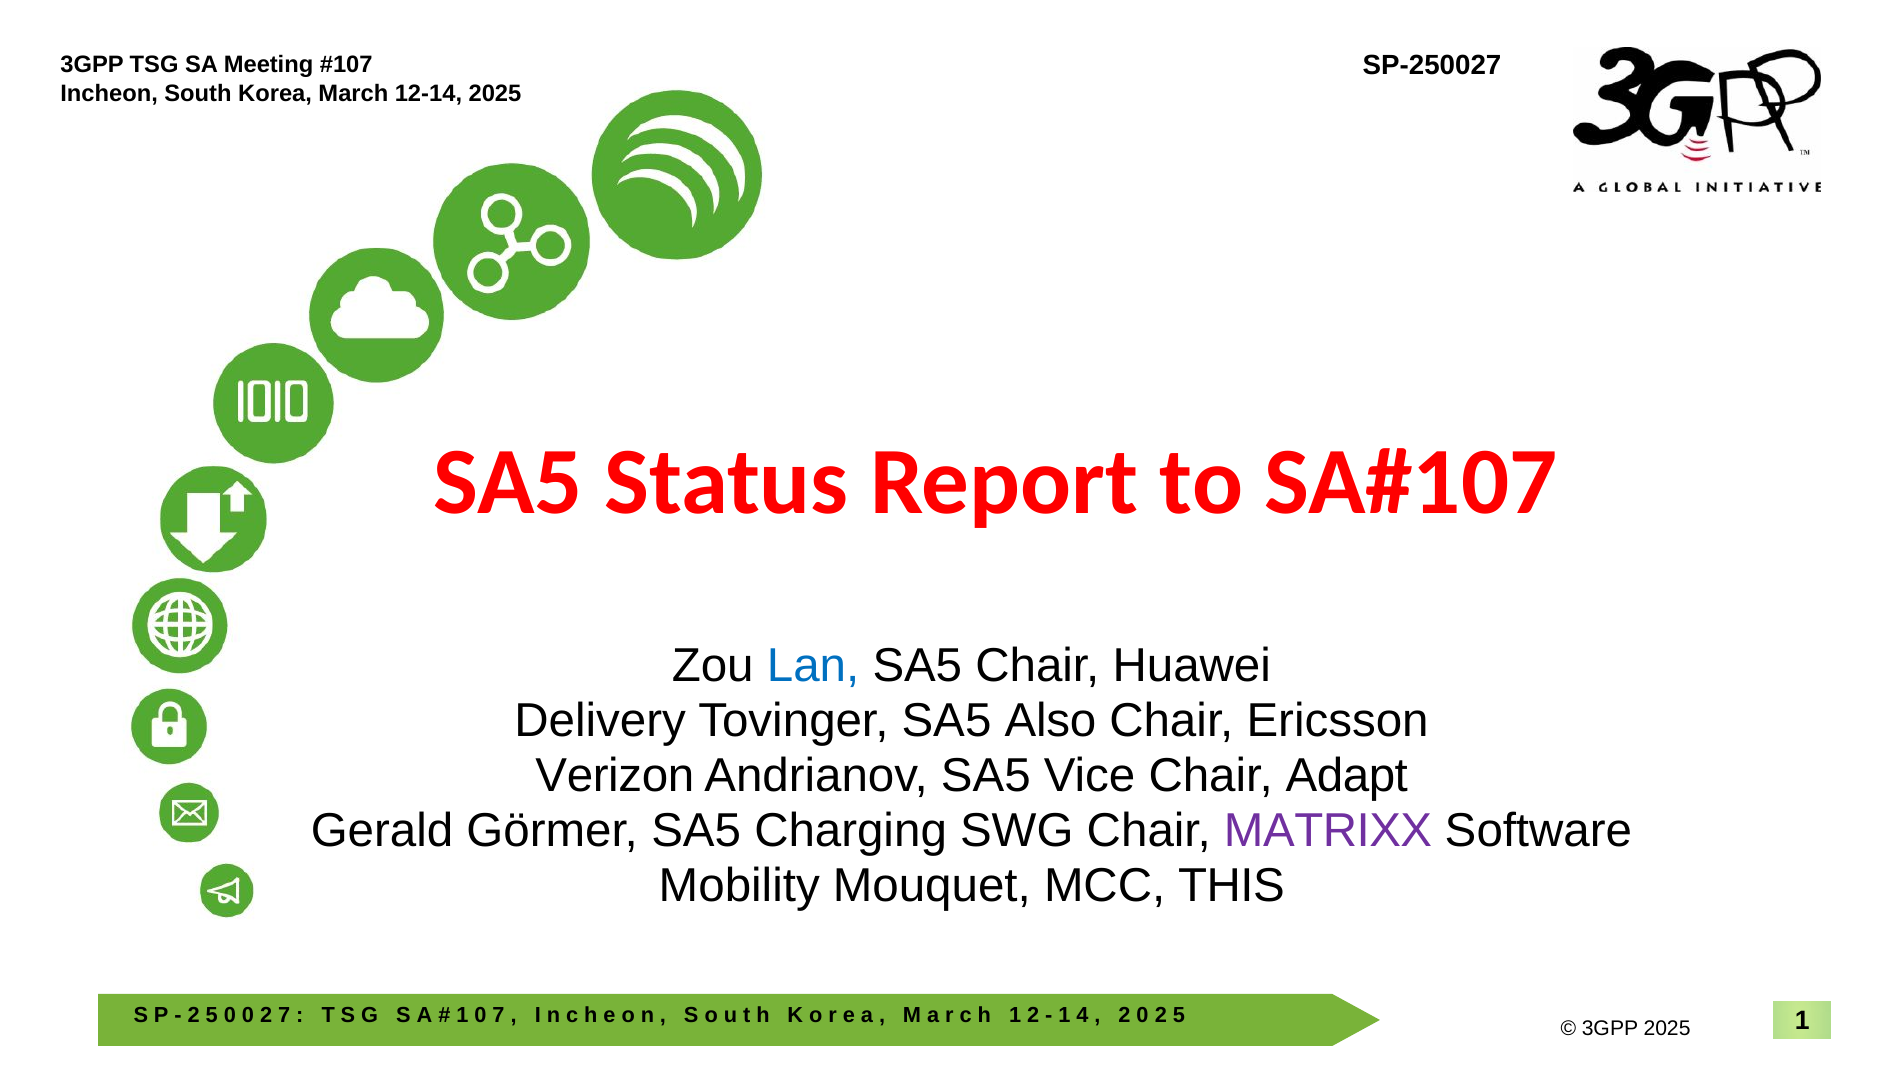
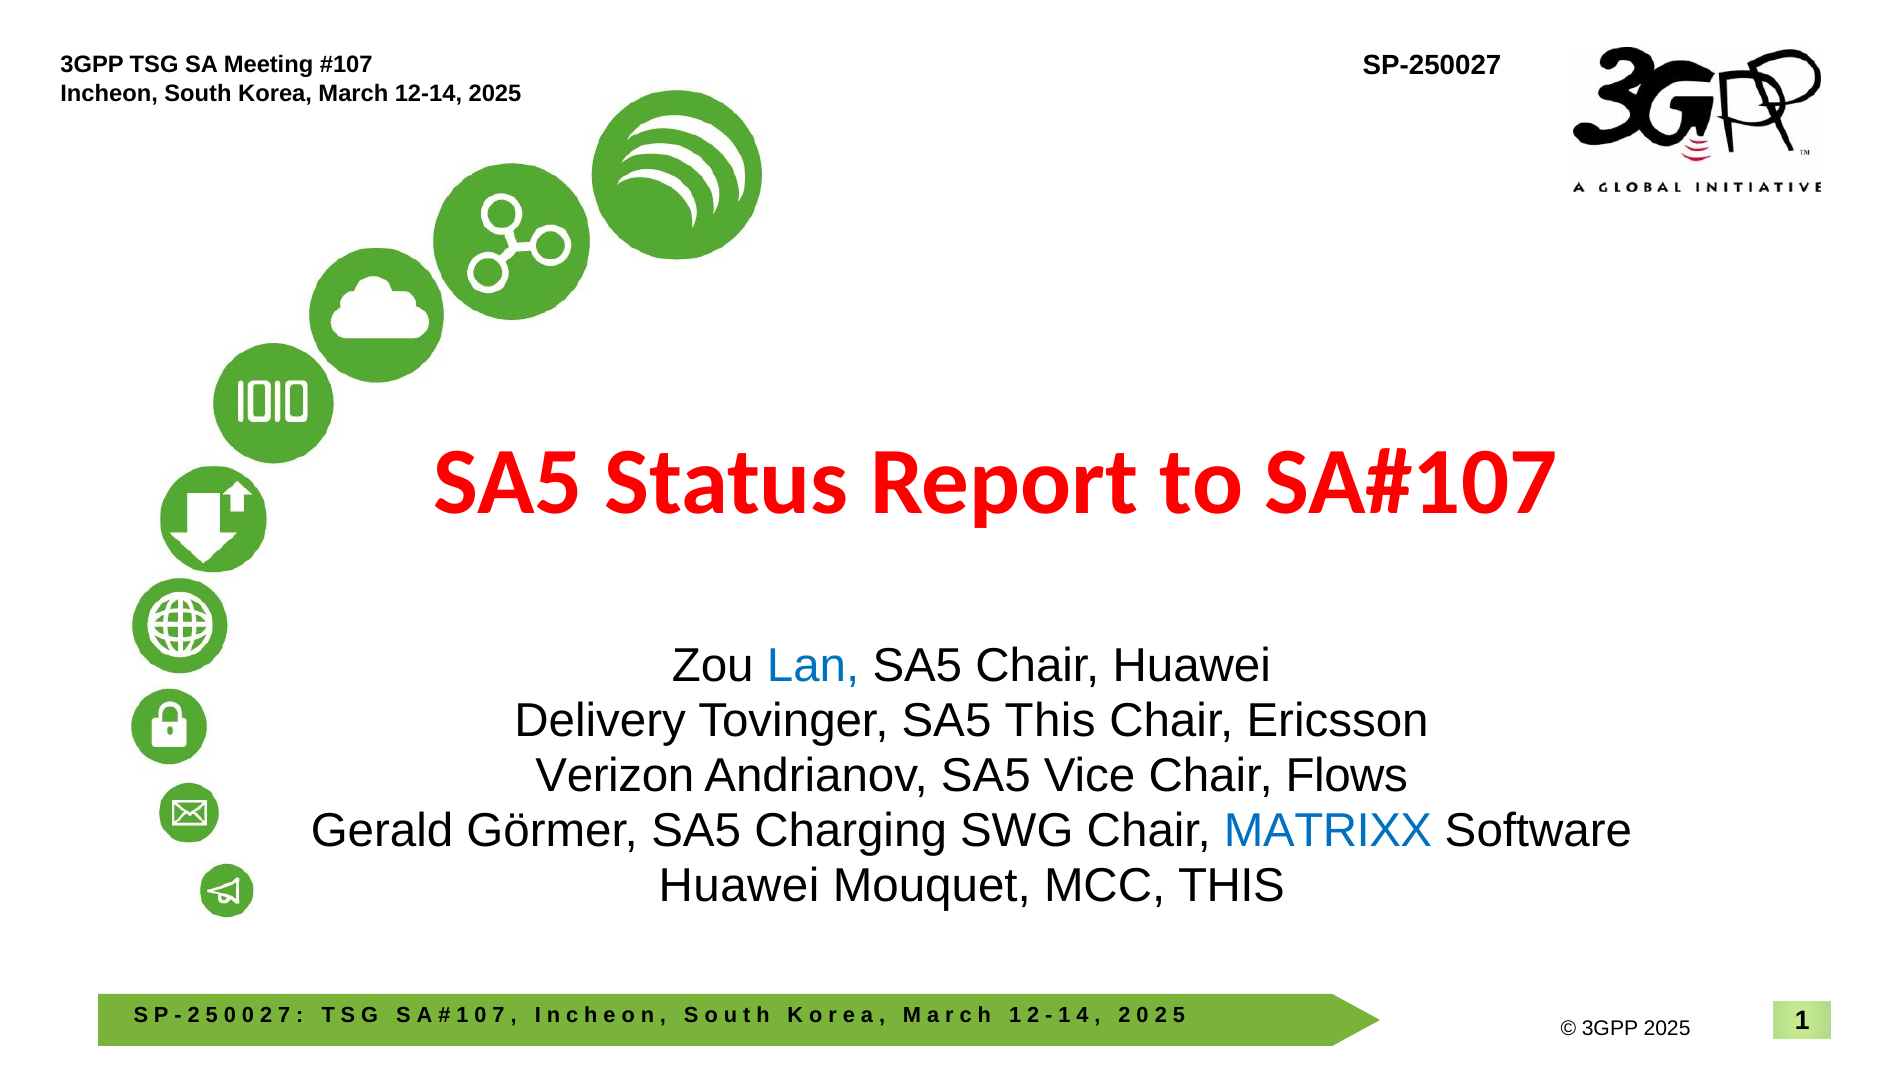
SA5 Also: Also -> This (1050, 721)
Adapt: Adapt -> Flows (1347, 776)
MATRIXX colour: purple -> blue (1328, 831)
Mobility: Mobility -> Huawei (739, 886)
